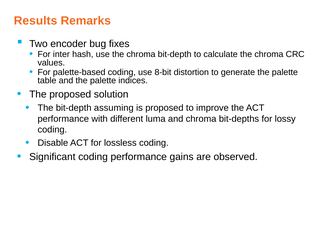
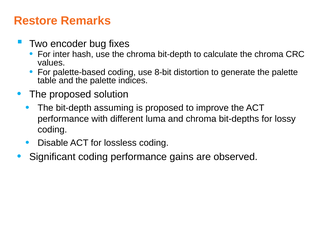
Results: Results -> Restore (36, 21)
